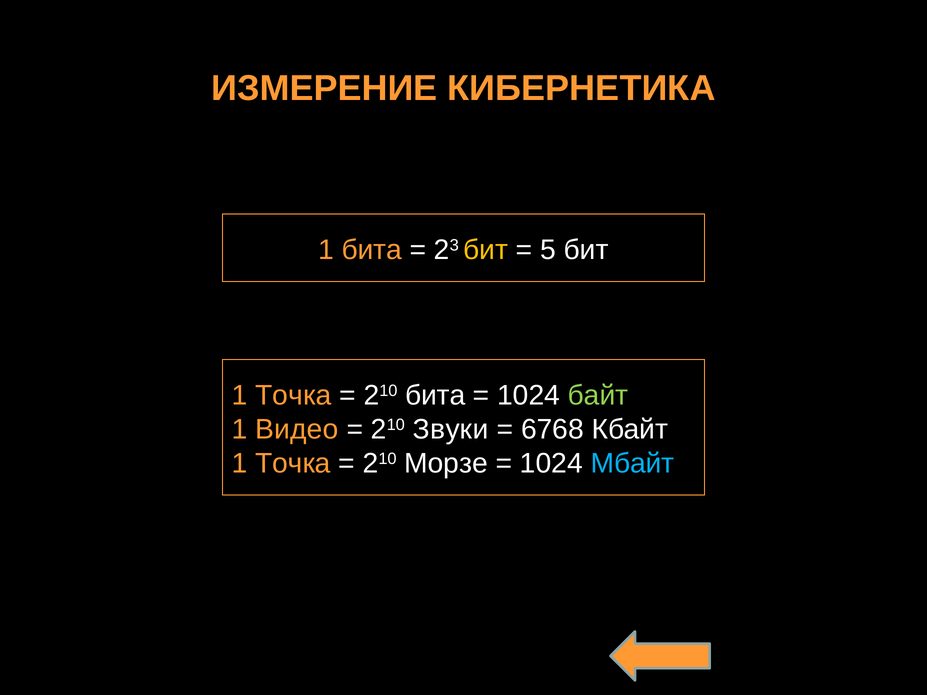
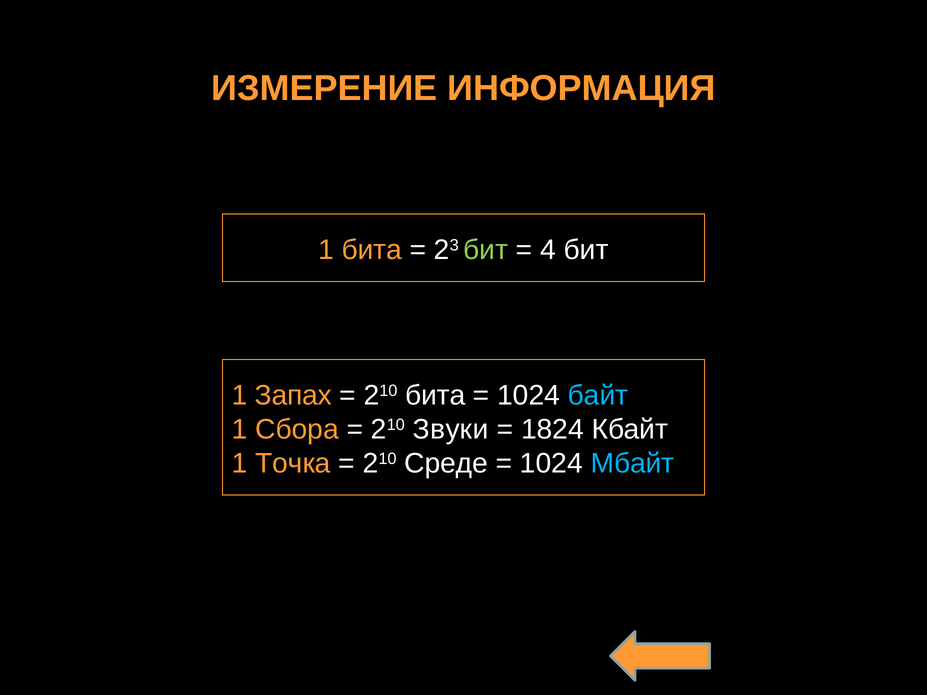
КИБЕРНЕТИКА: КИБЕРНЕТИКА -> ИНФОРМАЦИЯ (582, 88)
бит colour: yellow -> light green (486, 250)
5: 5 -> 4 (548, 250)
Точка: Точка -> Запах (293, 395)
байт colour: light green -> light blue (598, 395)
Видео: Видео -> Сбора (297, 429)
6768: 6768 -> 1824 (552, 429)
Морзе: Морзе -> Среде (446, 463)
